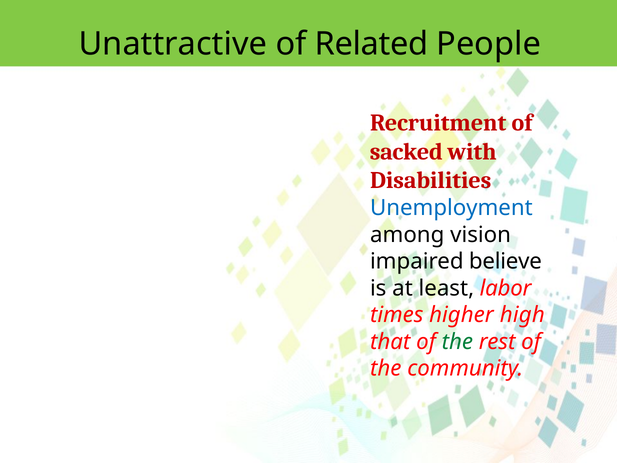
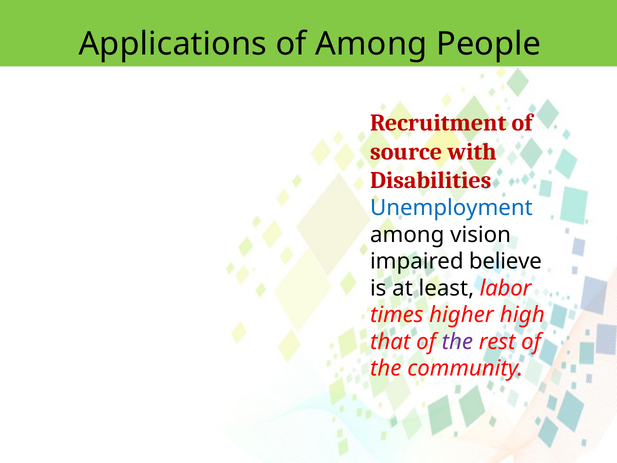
Unattractive: Unattractive -> Applications (173, 44)
of Related: Related -> Among (371, 44)
sacked: sacked -> source (406, 152)
the colour: green -> purple (457, 342)
